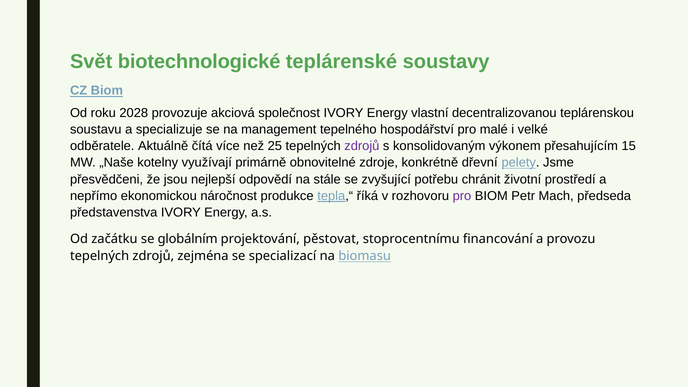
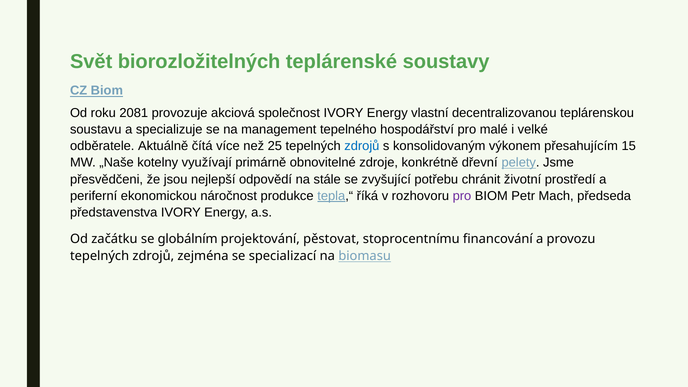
biotechnologické: biotechnologické -> biorozložitelných (199, 62)
2028: 2028 -> 2081 (134, 113)
zdrojů colour: purple -> blue (362, 146)
nepřímo: nepřímo -> periferní (94, 196)
